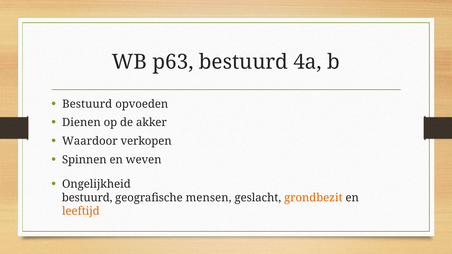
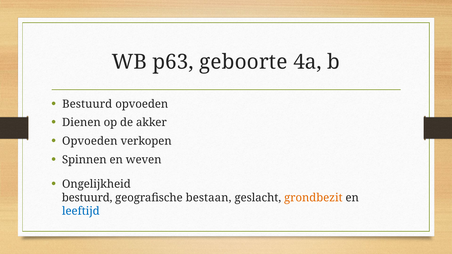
p63 bestuurd: bestuurd -> geboorte (243, 62)
Waardoor: Waardoor -> Opvoeden (90, 141)
mensen: mensen -> bestaan (209, 198)
leeftijd colour: orange -> blue (81, 211)
